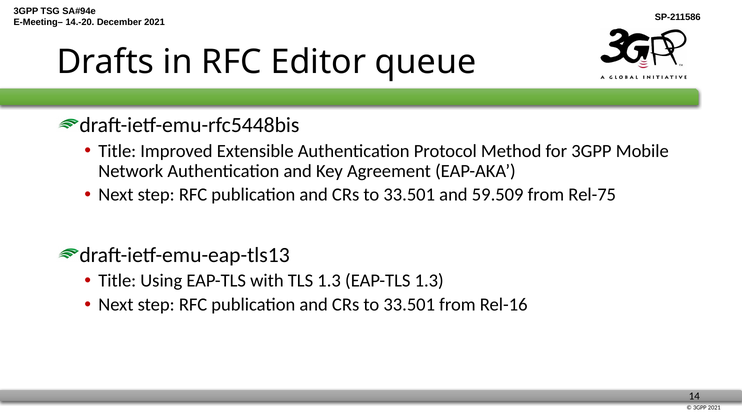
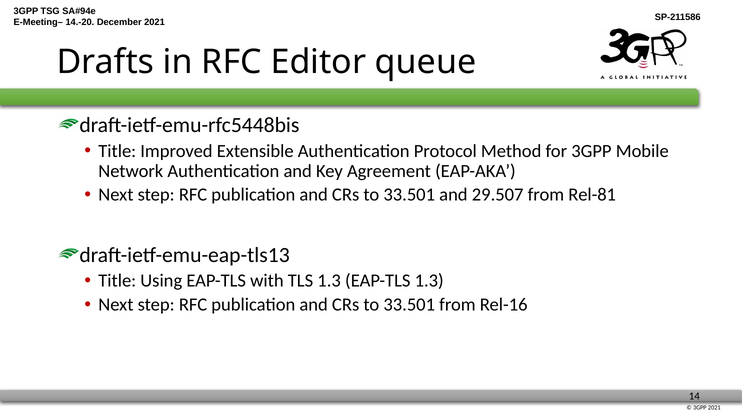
59.509: 59.509 -> 29.507 (498, 195)
Rel-75: Rel-75 -> Rel-81 (592, 195)
